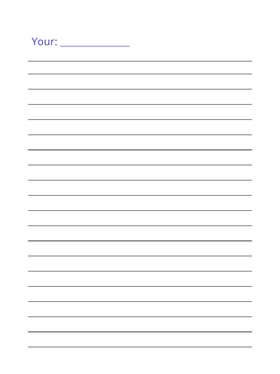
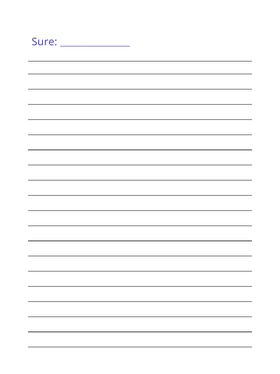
Your: Your -> Sure (45, 42)
